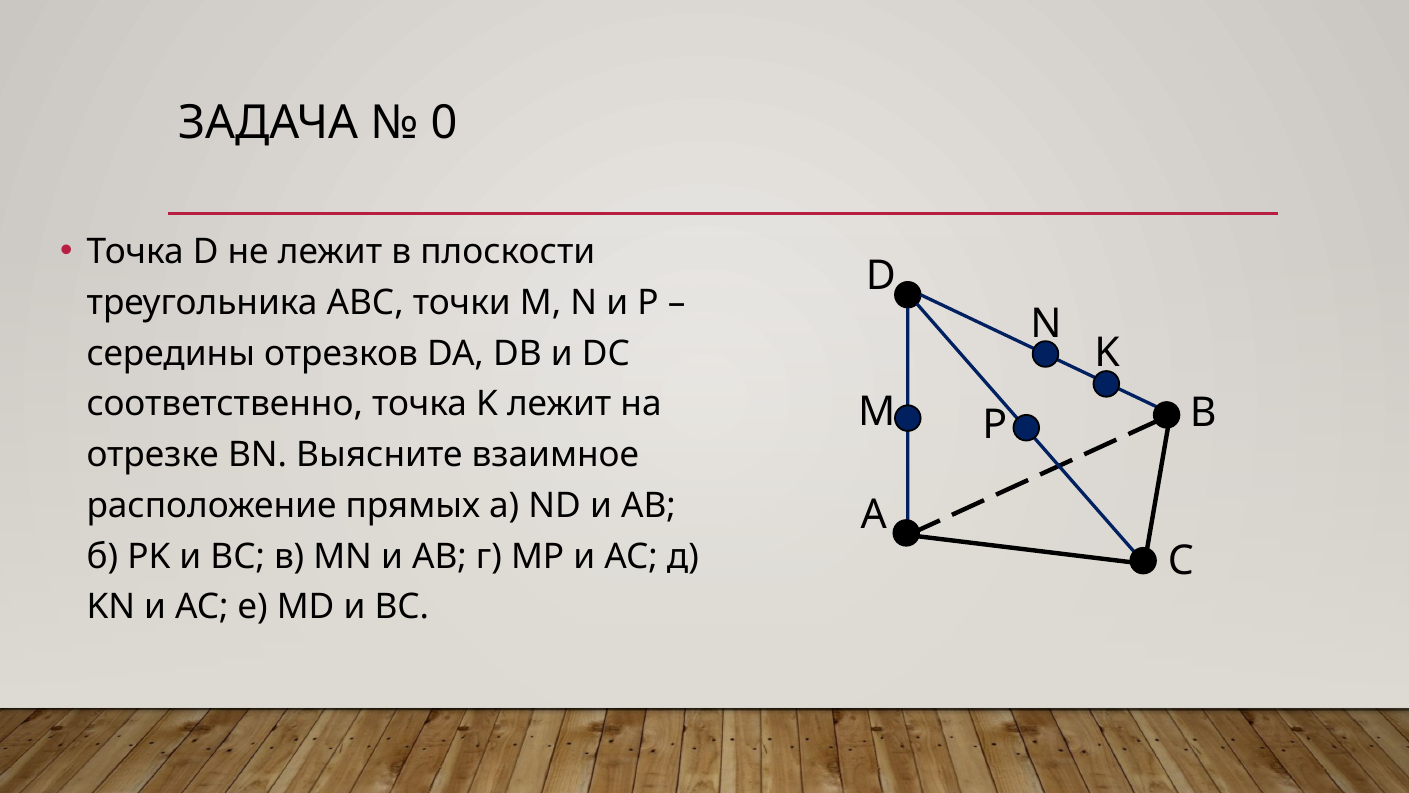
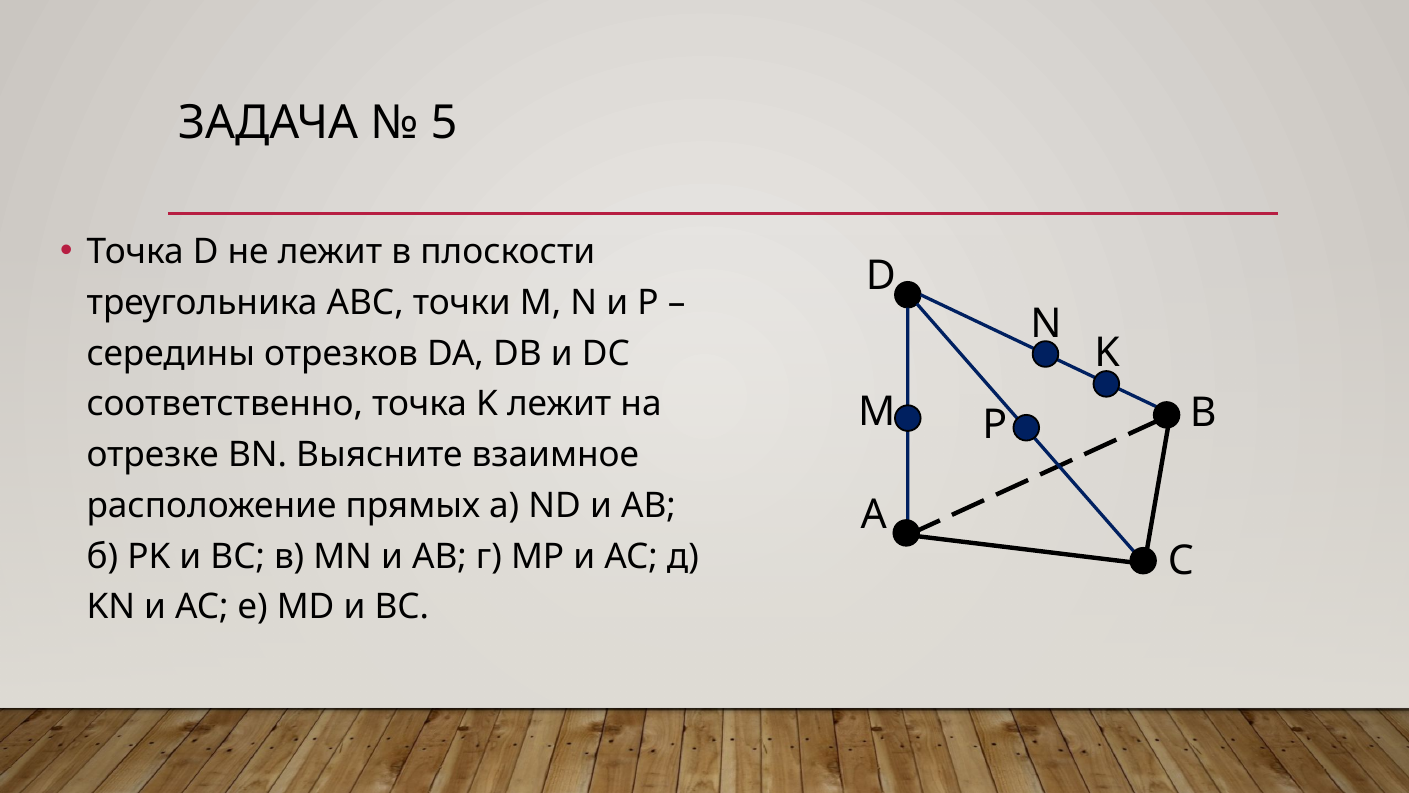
0: 0 -> 5 (444, 123)
